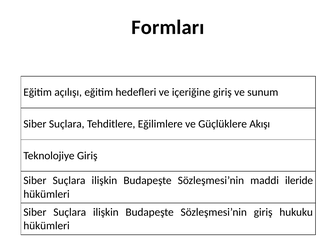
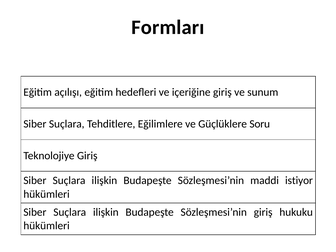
Akışı: Akışı -> Soru (260, 124)
ileride: ileride -> istiyor (299, 180)
